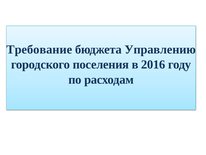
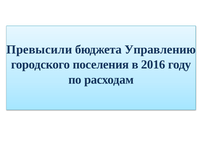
Требование: Требование -> Превысили (39, 49)
